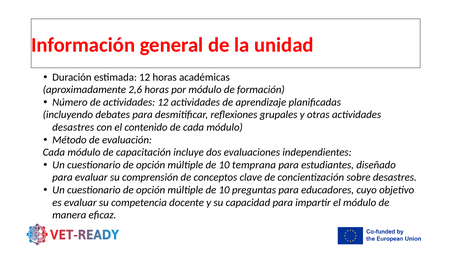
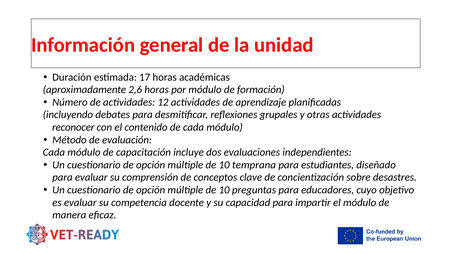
estimada 12: 12 -> 17 (145, 77)
desastres: desastres -> reconocer (73, 127)
